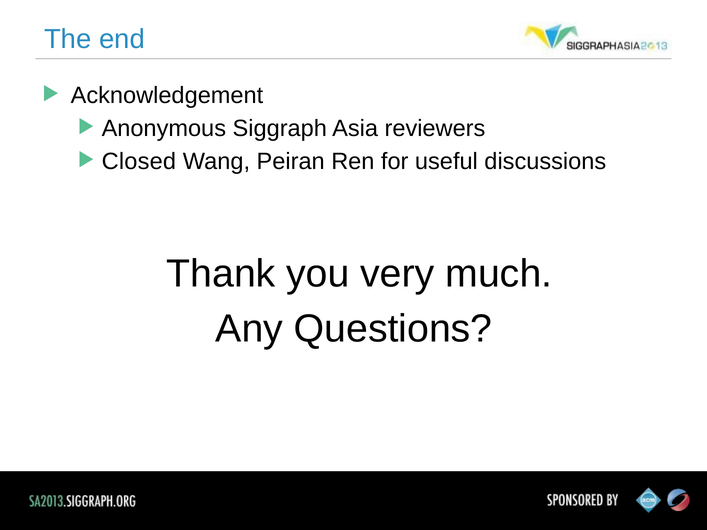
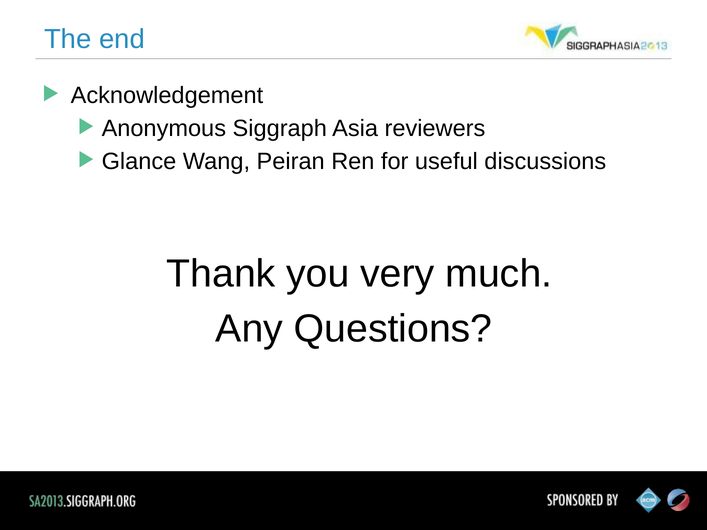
Closed: Closed -> Glance (139, 161)
